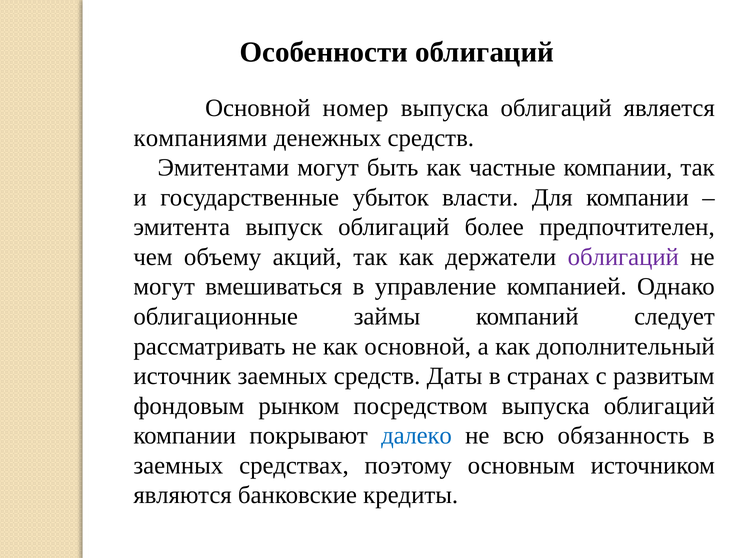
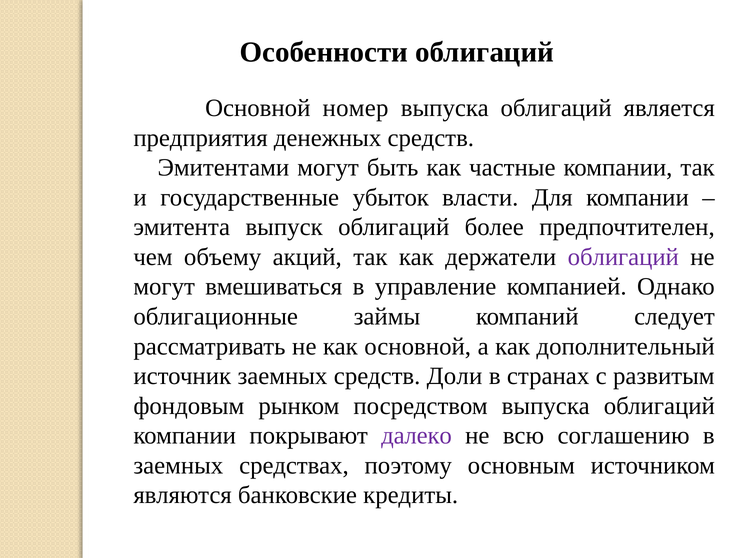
компаниями: компаниями -> предприятия (201, 138)
Даты: Даты -> Доли (455, 377)
далеко colour: blue -> purple (417, 436)
обязанность: обязанность -> соглашению (624, 436)
